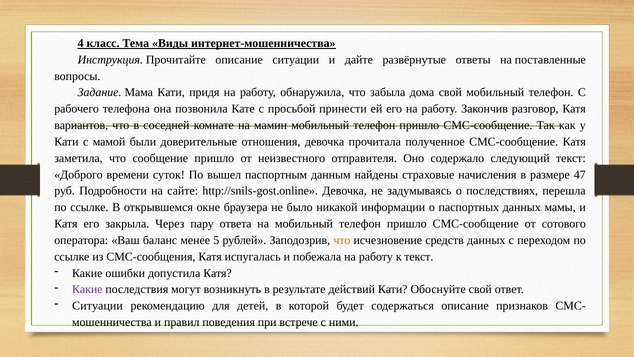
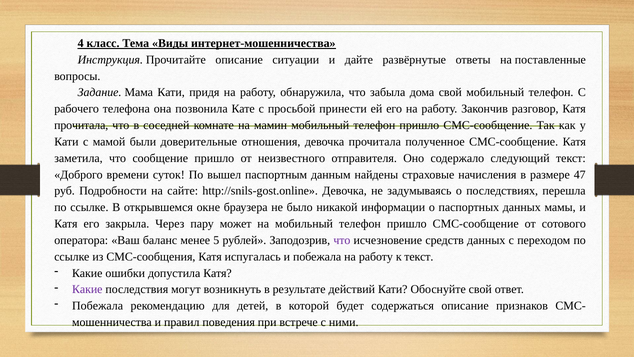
вариантов: вариантов -> прочитала (81, 125)
ответа: ответа -> может (236, 224)
что colour: orange -> purple (342, 240)
Ситуации: Ситуации -> Побежала (98, 306)
